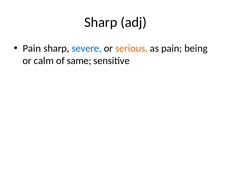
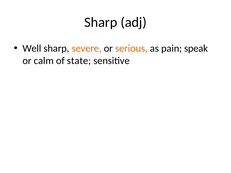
Pain: Pain -> Well (32, 48)
severe colour: blue -> orange (87, 48)
being: being -> speak (196, 48)
same: same -> state (79, 61)
